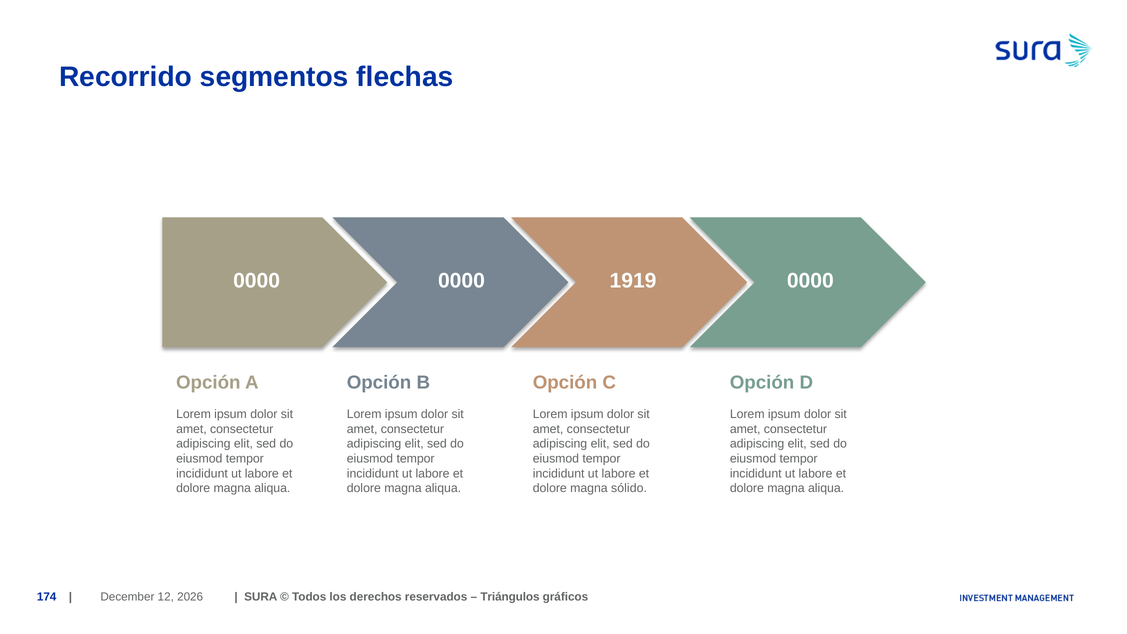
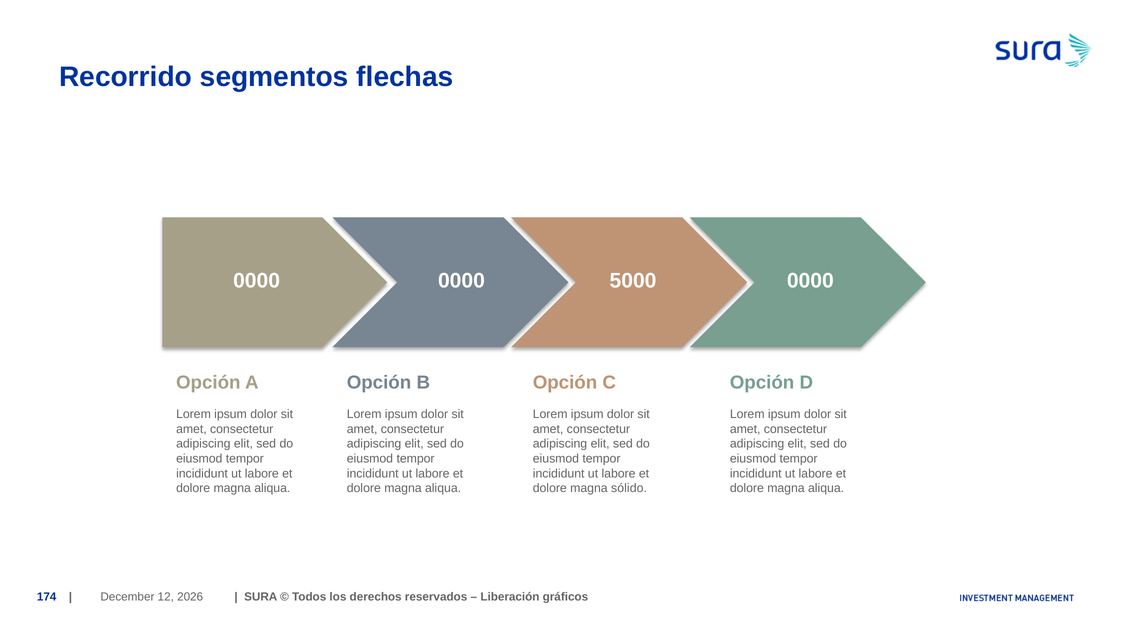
1919: 1919 -> 5000 (633, 281)
Triángulos: Triángulos -> Liberación (510, 597)
